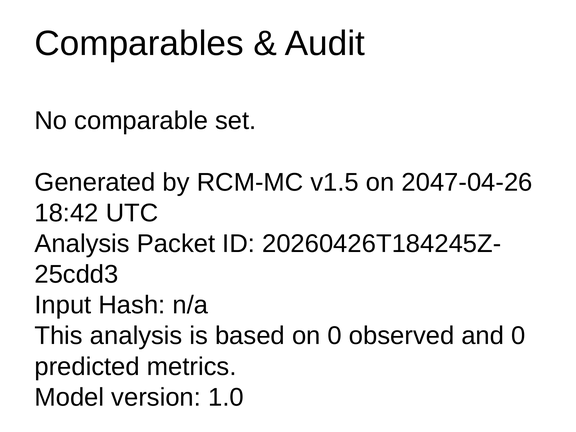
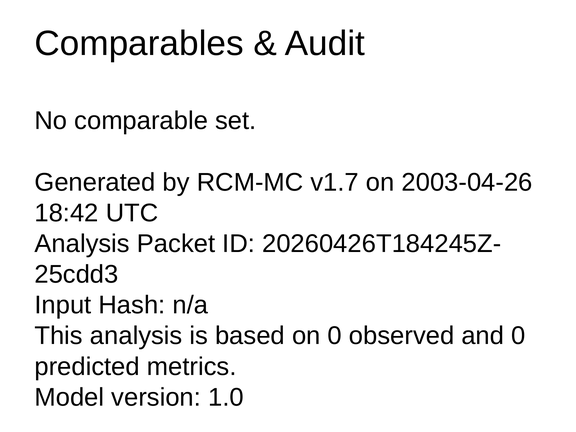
v1.5: v1.5 -> v1.7 (335, 182)
2047-04-26: 2047-04-26 -> 2003-04-26 (467, 182)
